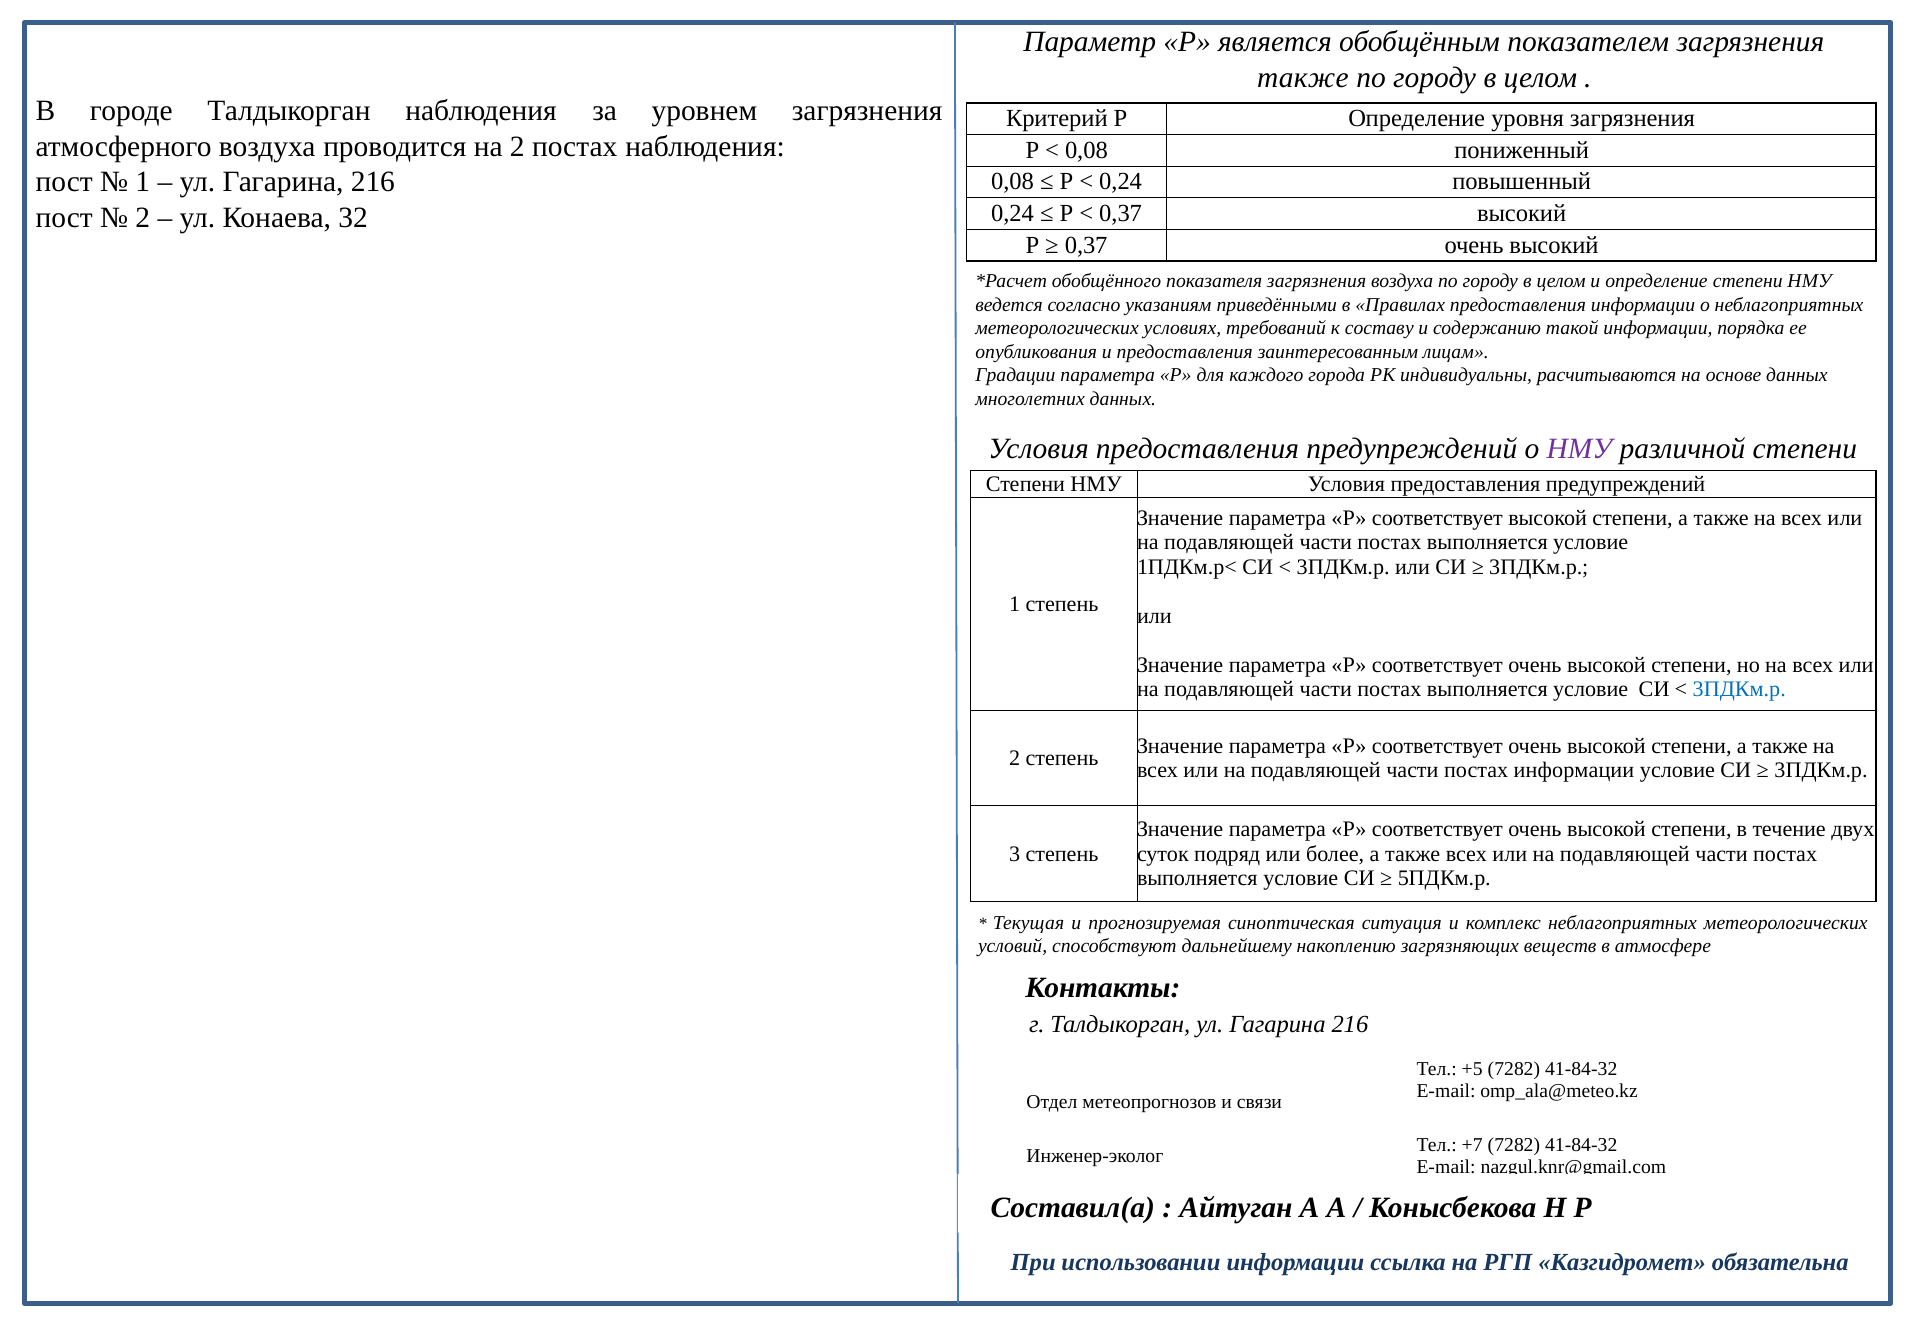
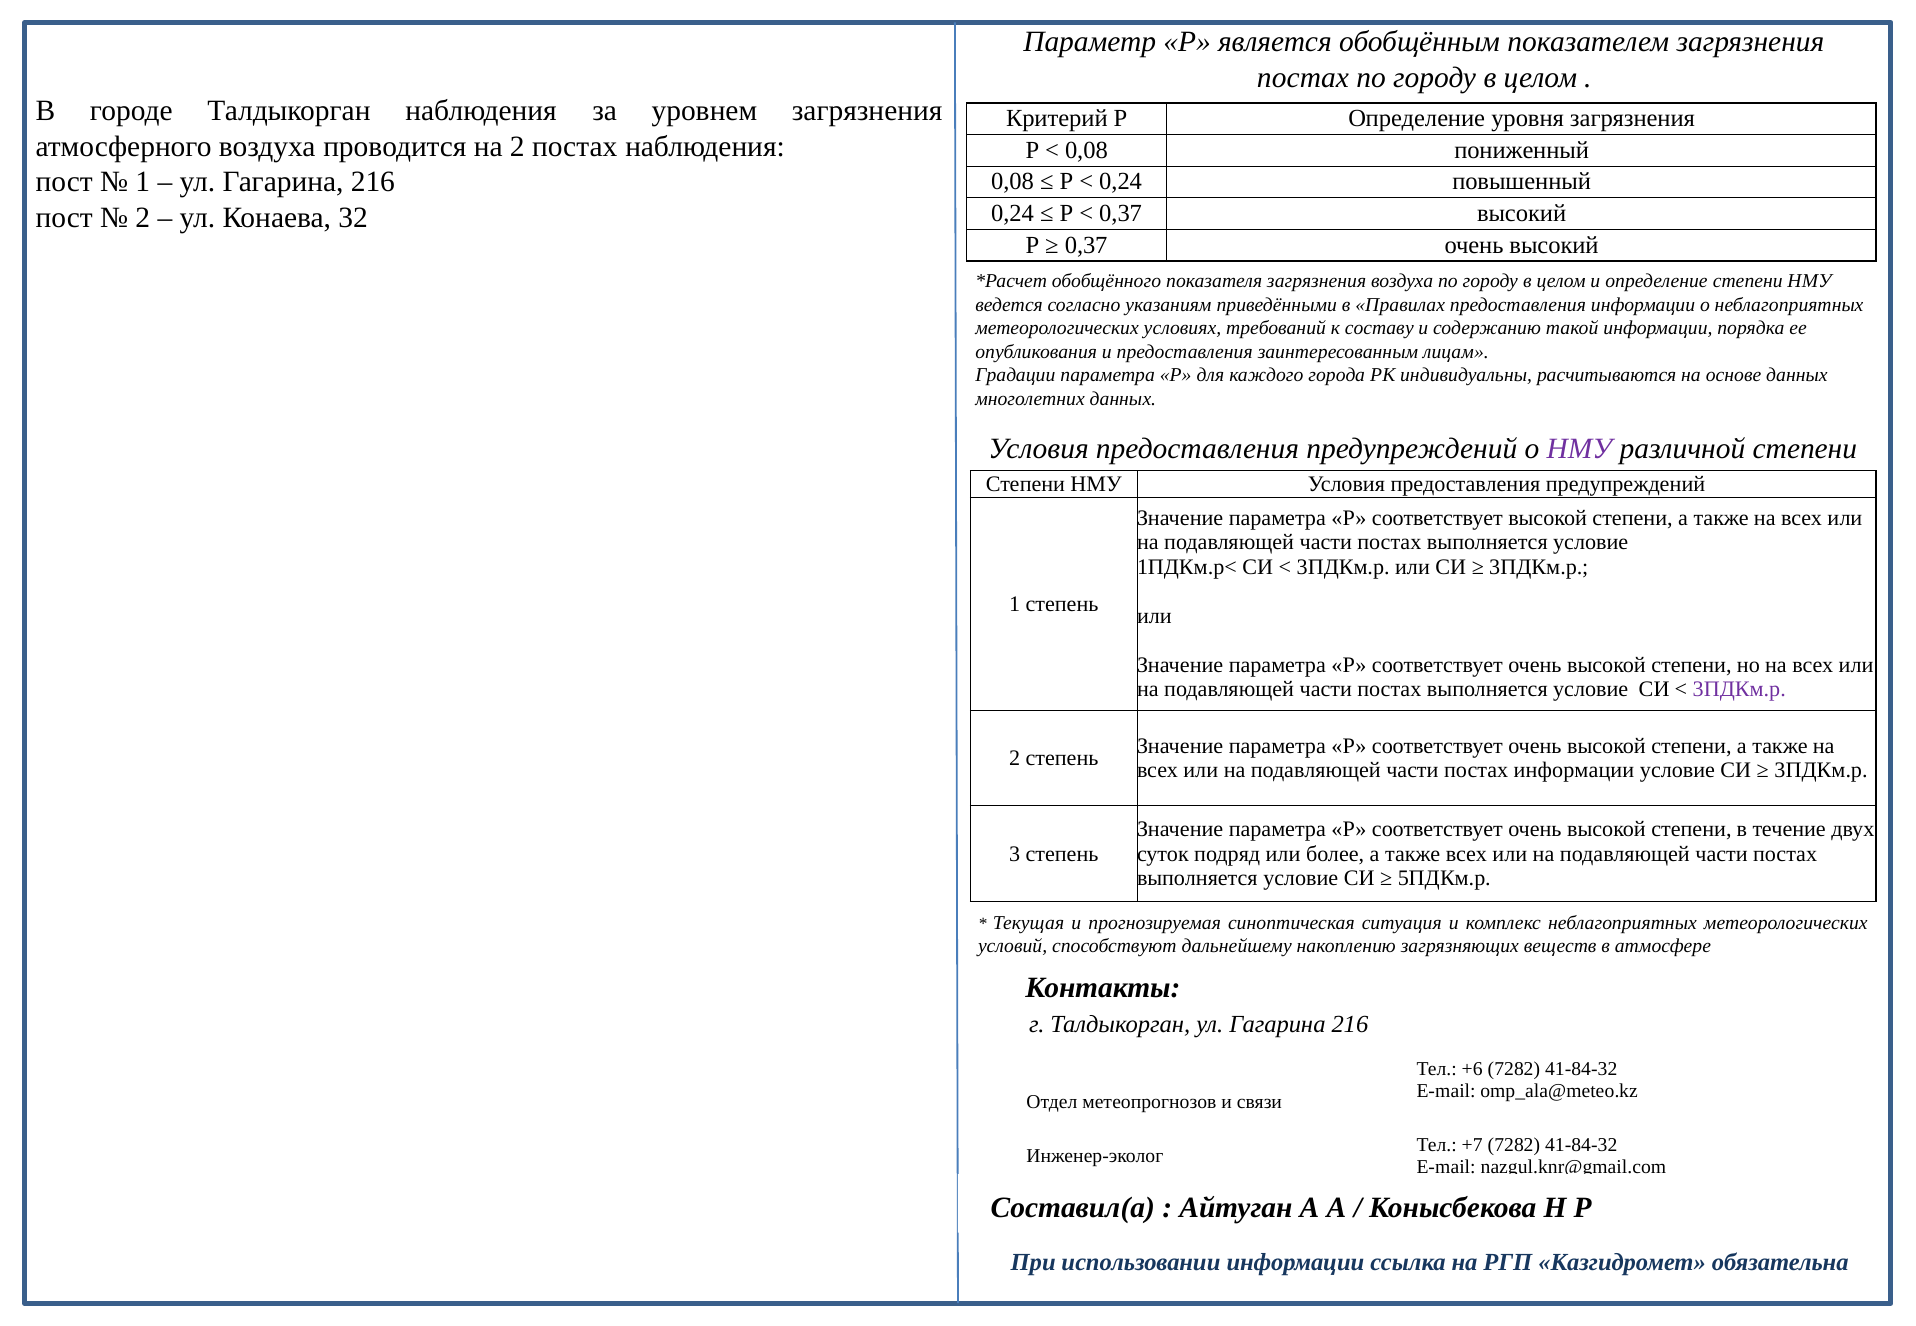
также: также -> постах (1303, 77)
3ПДКм.р colour: blue -> purple (1739, 690)
+5: +5 -> +6 (1472, 1069)
